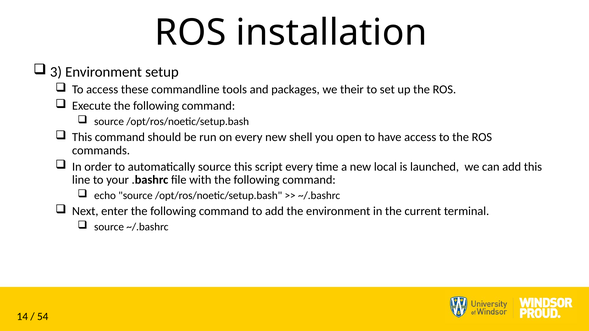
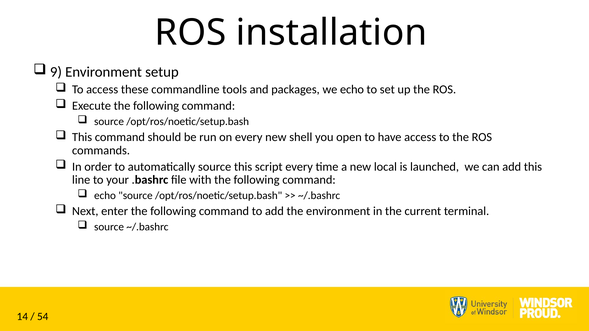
3: 3 -> 9 (56, 72)
we their: their -> echo (352, 90)
